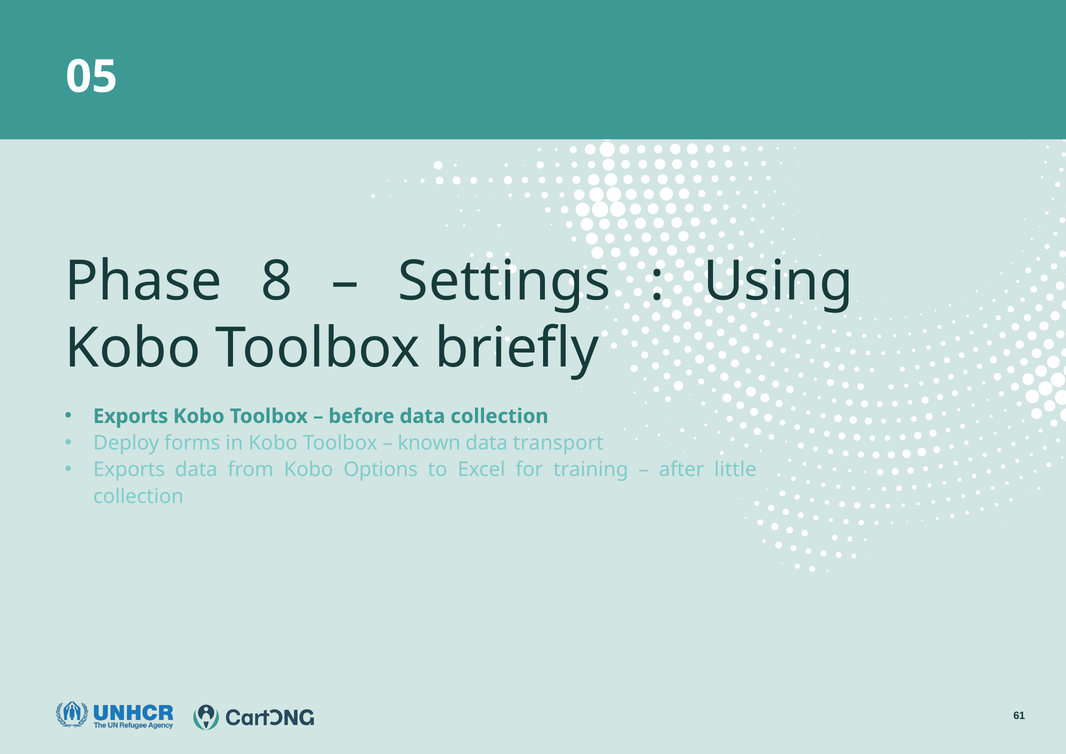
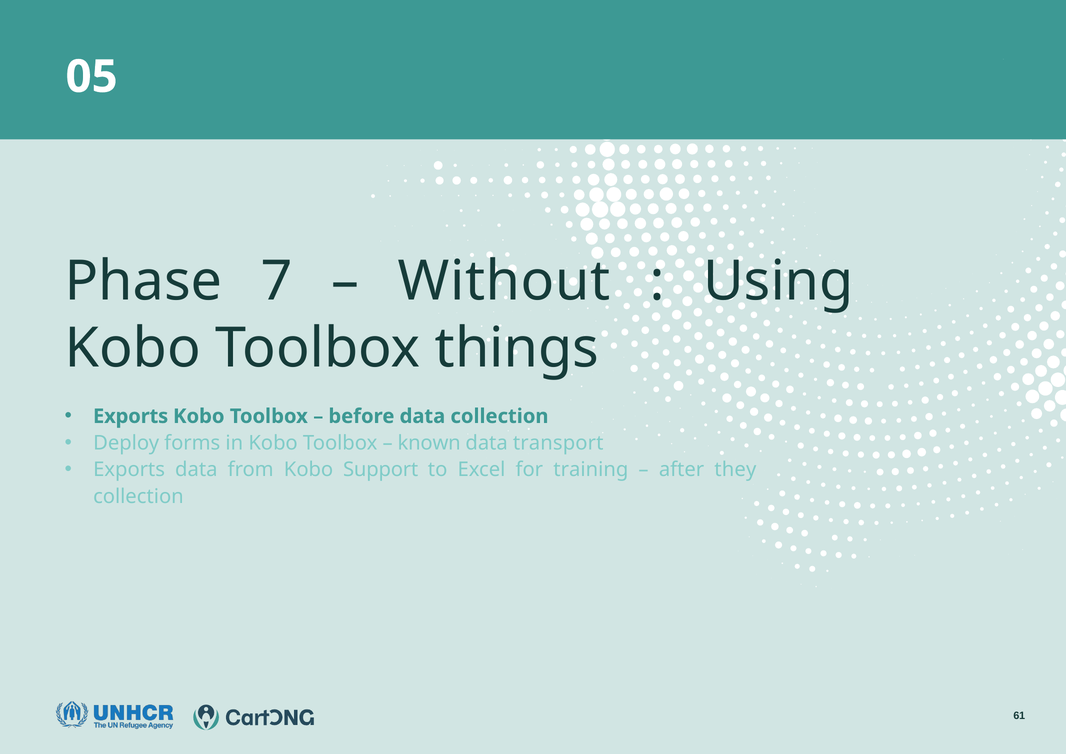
8: 8 -> 7 (277, 281)
Settings: Settings -> Without (504, 281)
briefly: briefly -> things (517, 348)
Options: Options -> Support (381, 470)
little: little -> they (735, 470)
